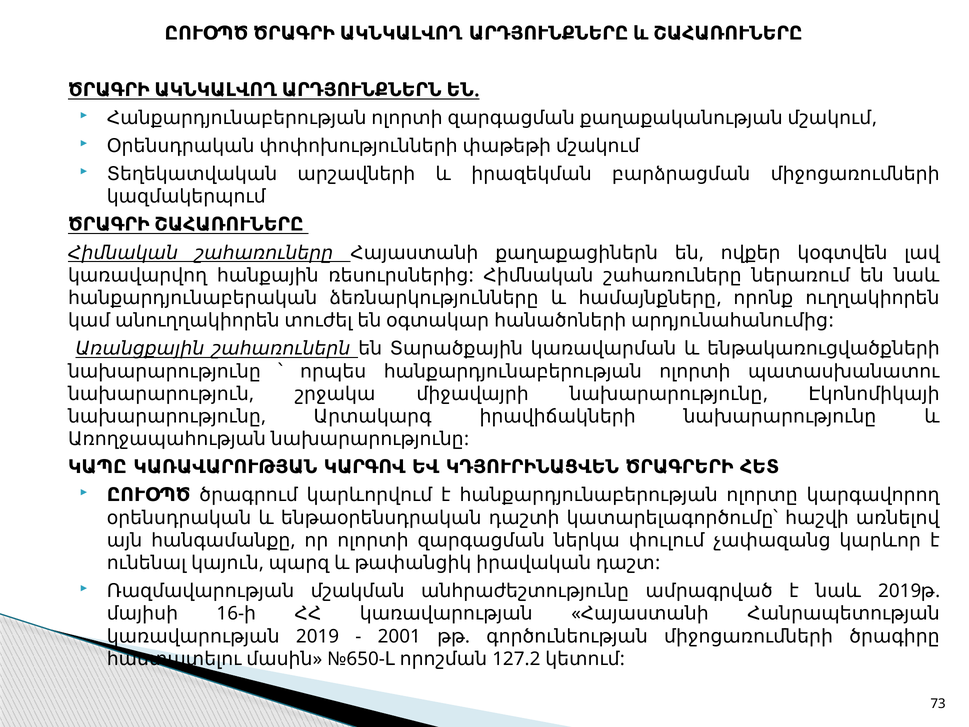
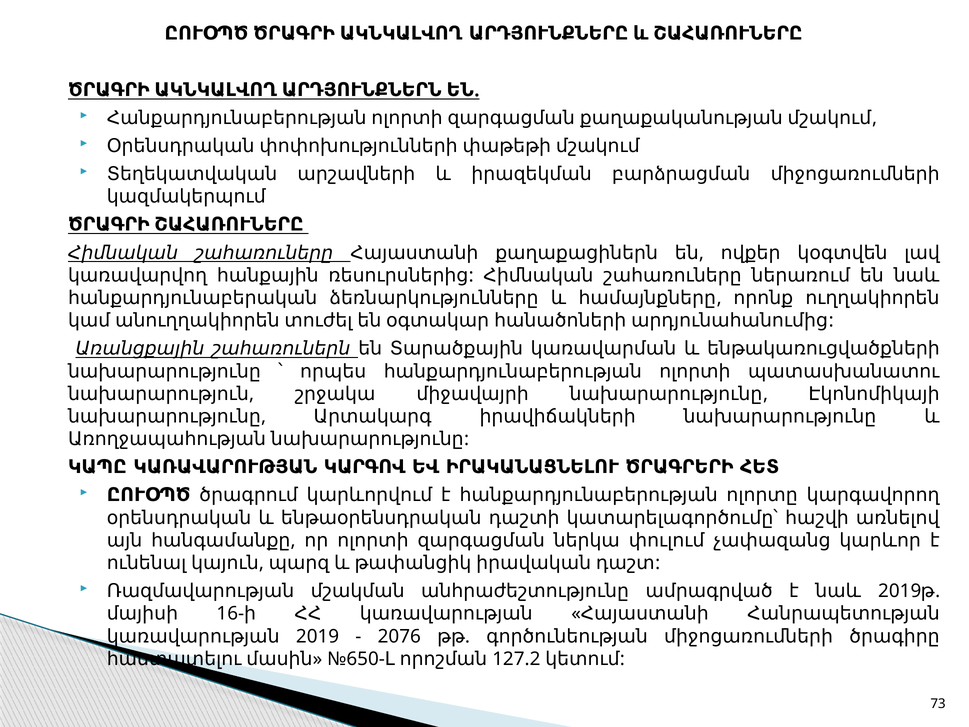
ԿԴՅՈՒՐԻՆԱՑՎԵՆ: ԿԴՅՈՒՐԻՆԱՑՎԵՆ -> ԻՐԱԿԱՆԱՑՆԵԼՈՒ (532, 467)
2001: 2001 -> 2076 (399, 636)
